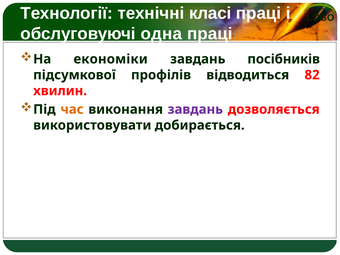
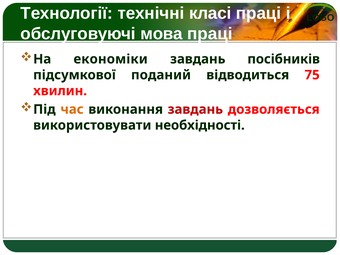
одна: одна -> мова (162, 34)
профілів: профілів -> поданий (161, 75)
82: 82 -> 75 (312, 75)
завдань colour: purple -> red (195, 109)
добирається: добирається -> необхідності (200, 125)
